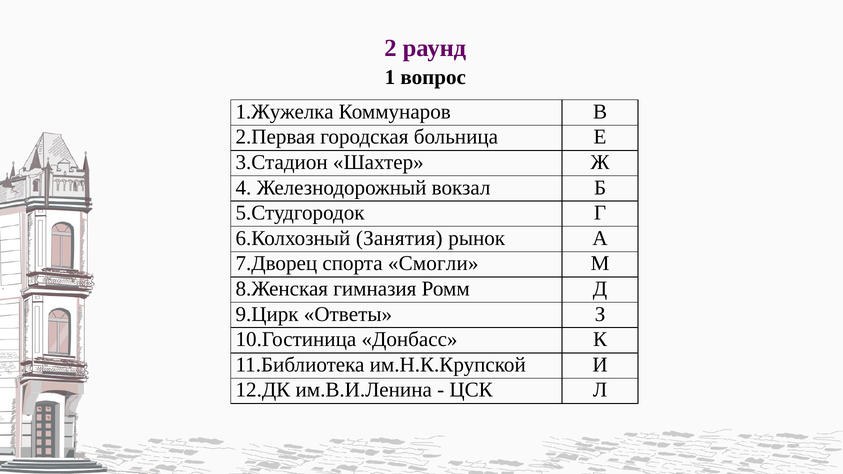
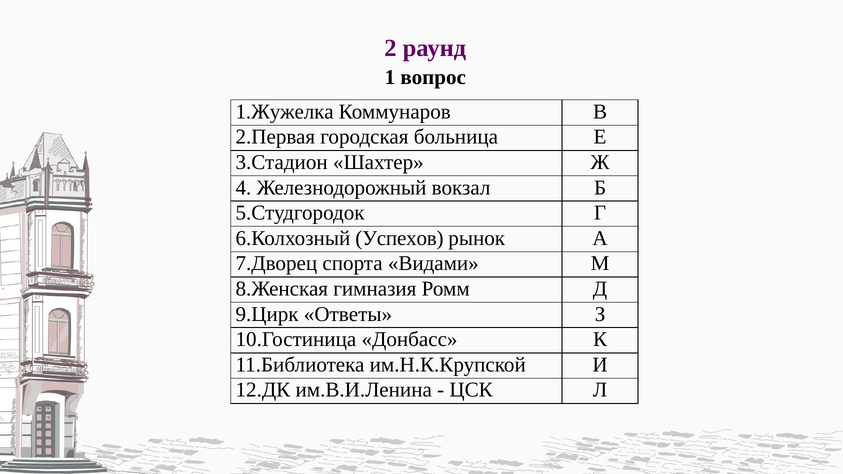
Занятия: Занятия -> Успехов (399, 238)
Смогли: Смогли -> Видами (433, 264)
